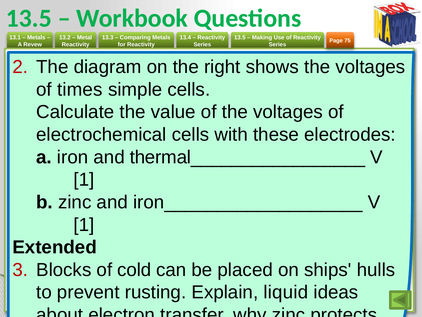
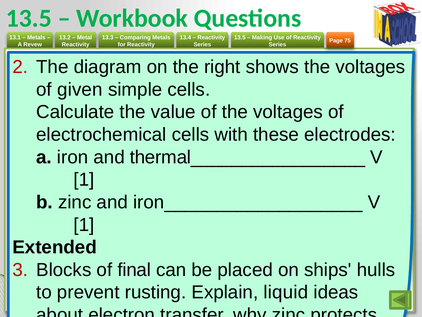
times: times -> given (80, 89)
cold: cold -> final (134, 269)
